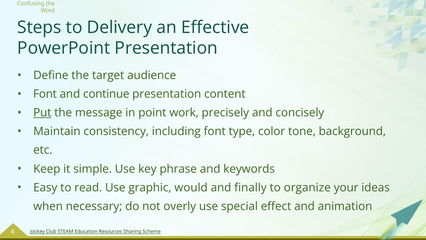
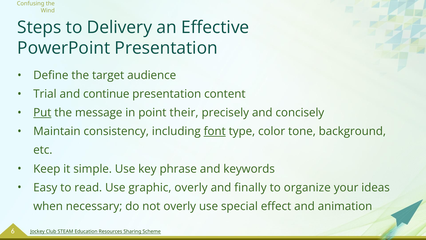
Font: Font -> Trial (45, 94)
work: work -> their (184, 113)
font underline: none -> present (215, 131)
graphic would: would -> overly (191, 187)
